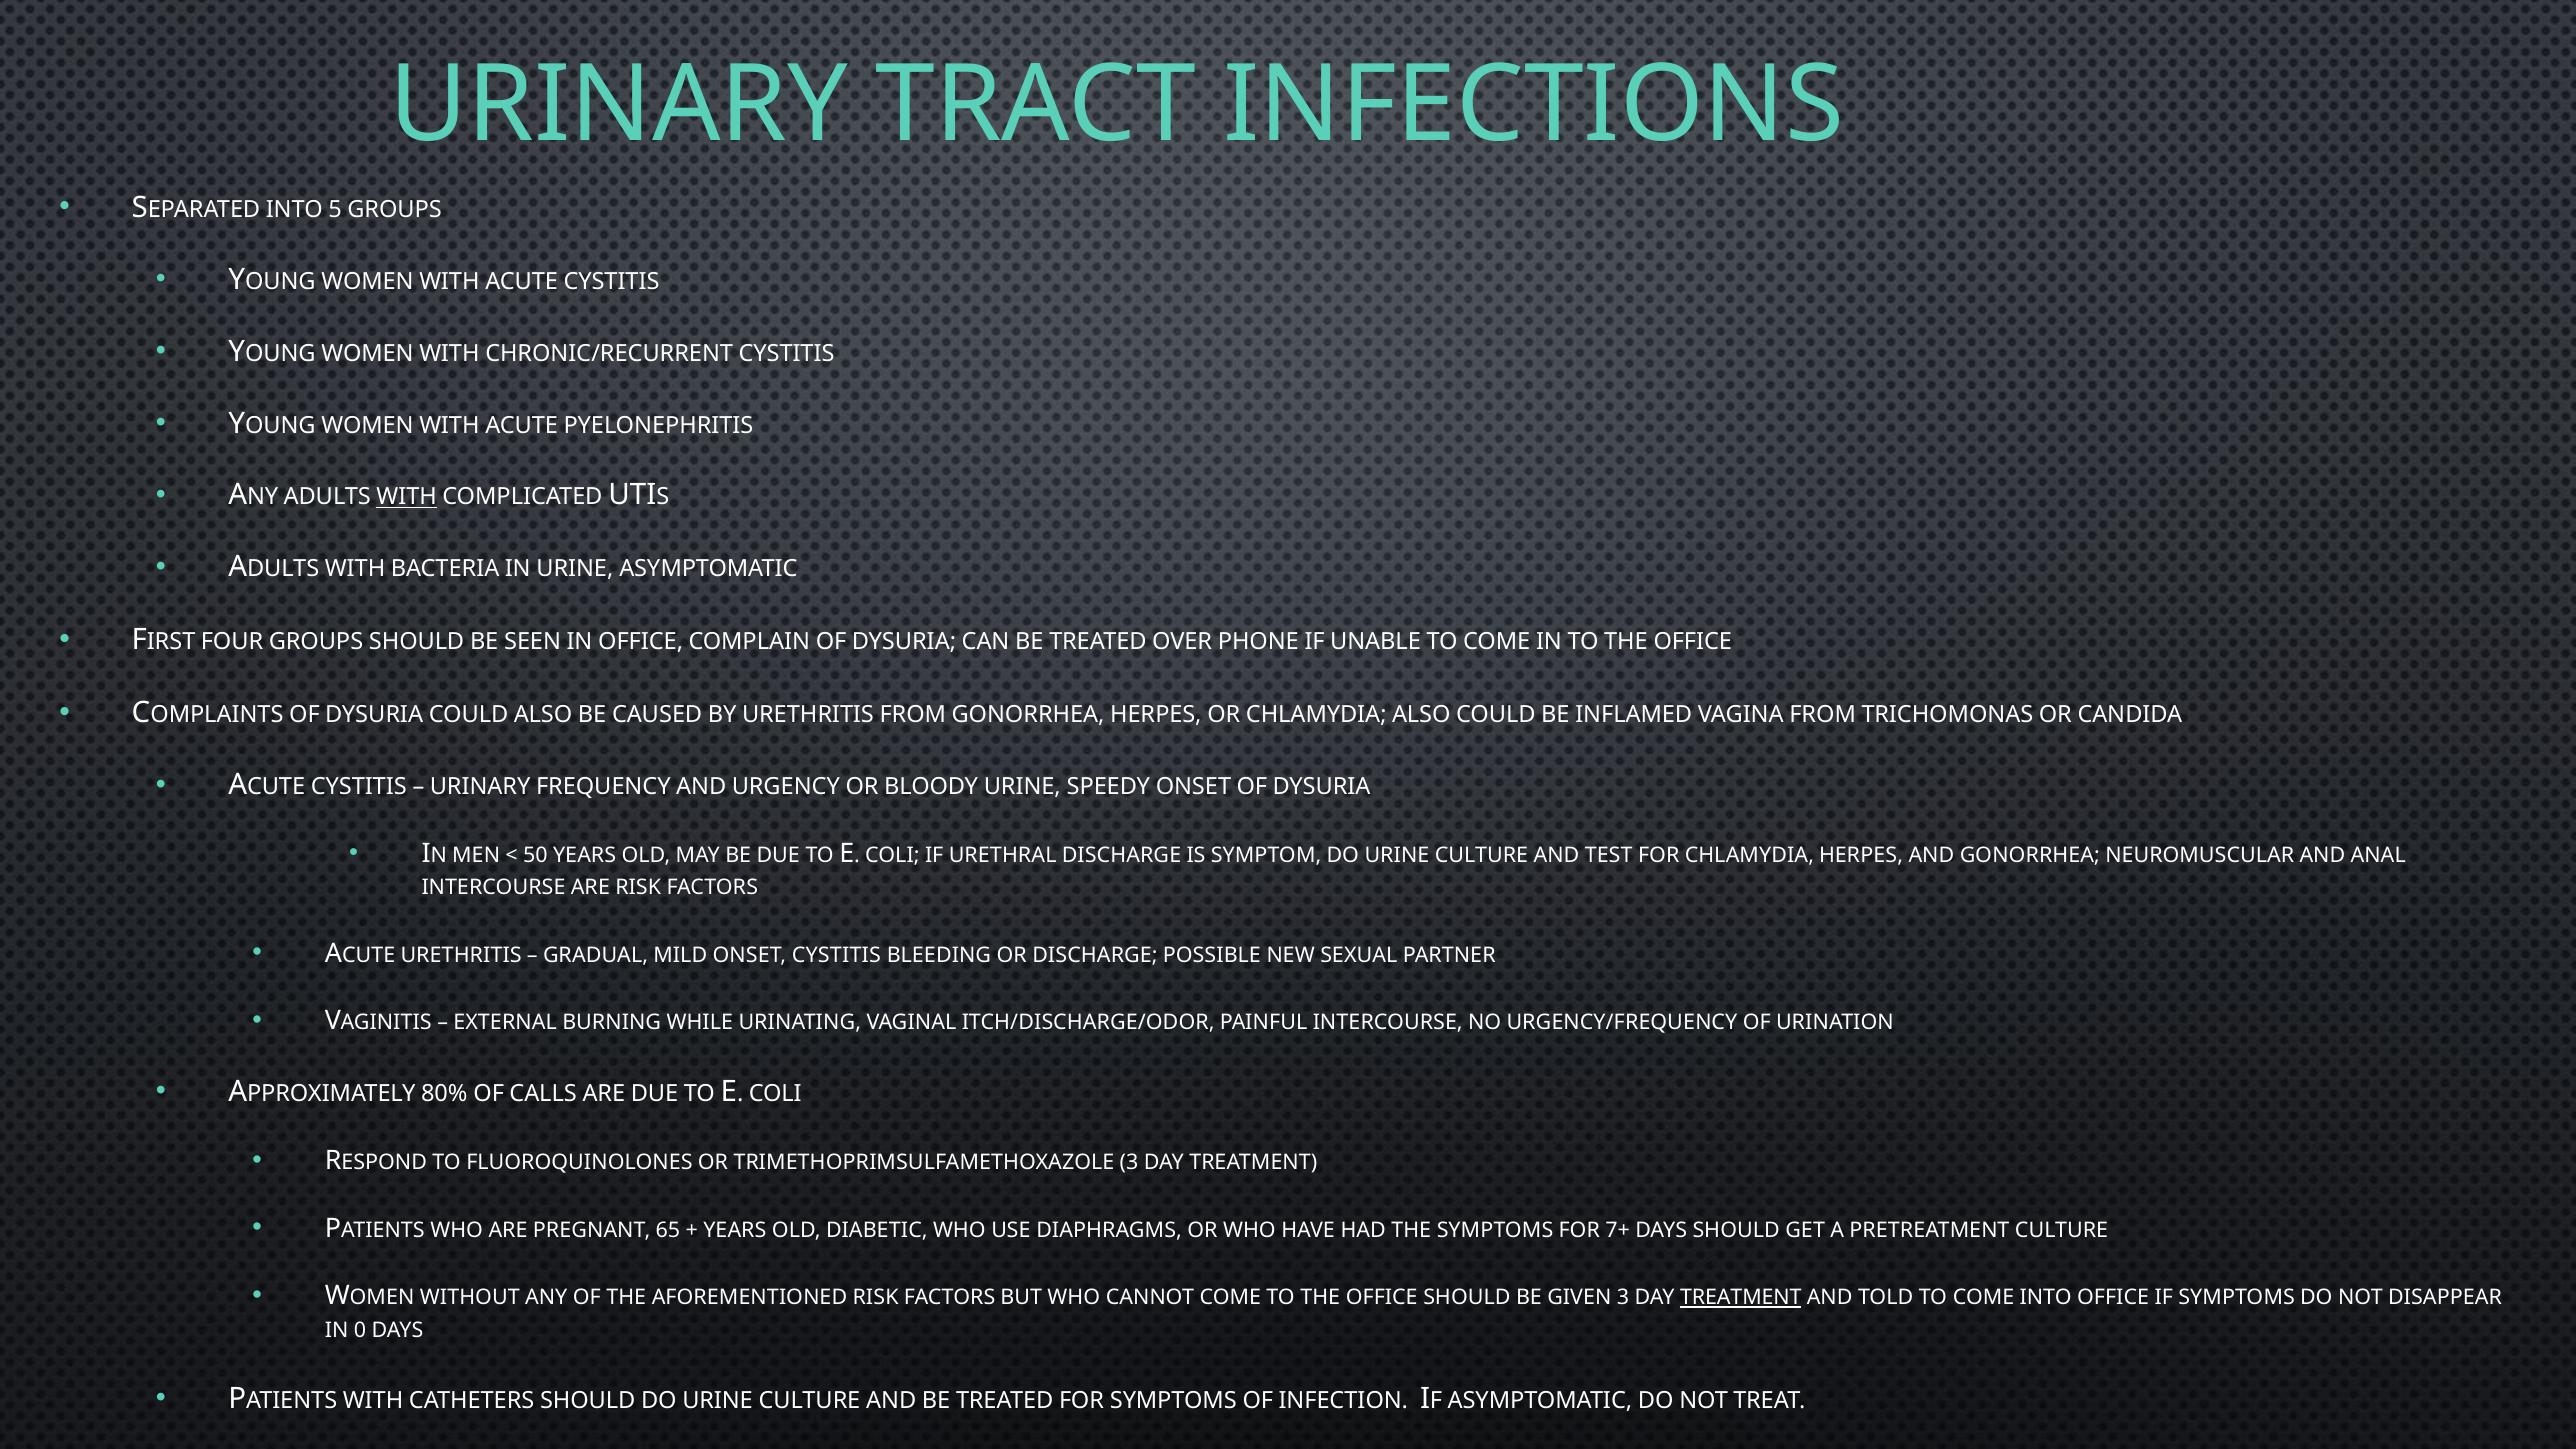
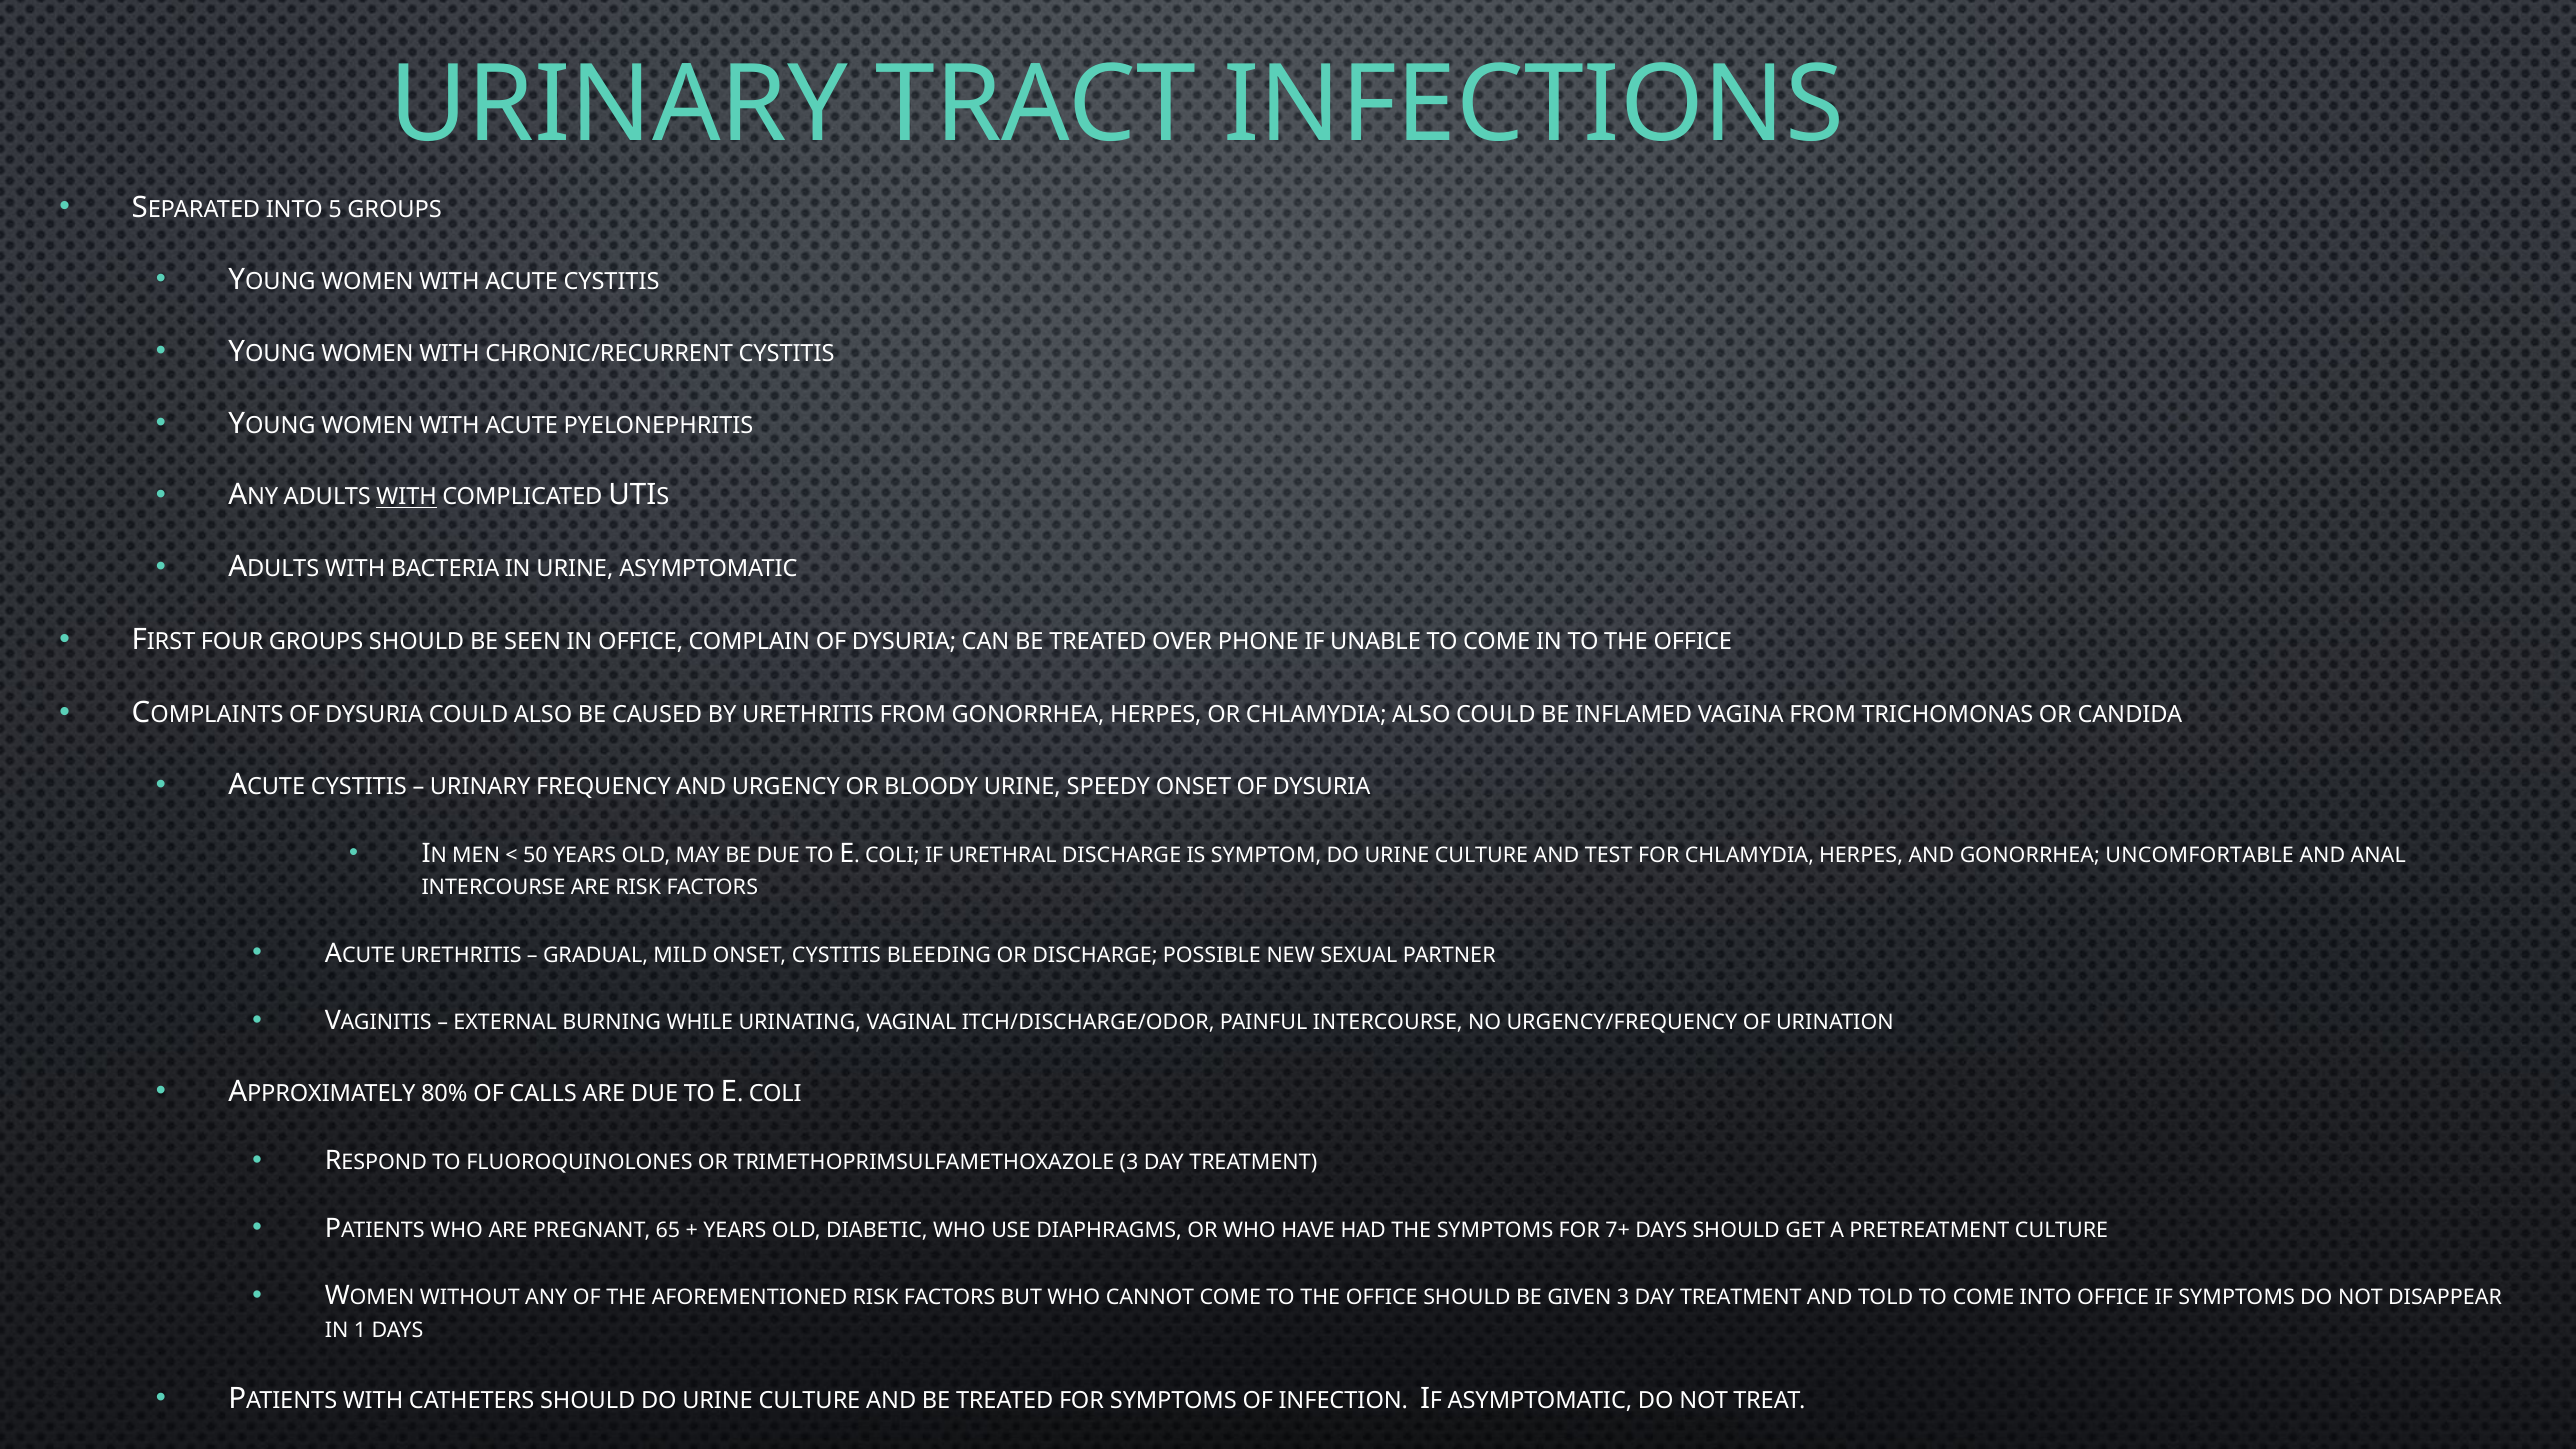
NEUROMUSCULAR: NEUROMUSCULAR -> UNCOMFORTABLE (2200, 855)
TREATMENT underline: present -> none (1741, 1298)
0: 0 -> 1 (360, 1330)
